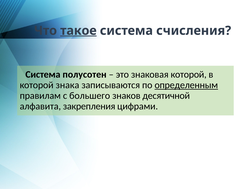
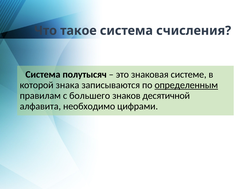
такое underline: present -> none (78, 31)
полусотен: полусотен -> полутысяч (85, 74)
знаковая которой: которой -> системе (189, 74)
закрепления: закрепления -> необходимо (89, 106)
